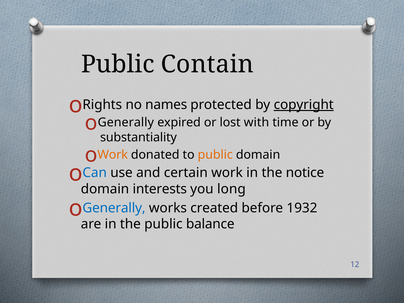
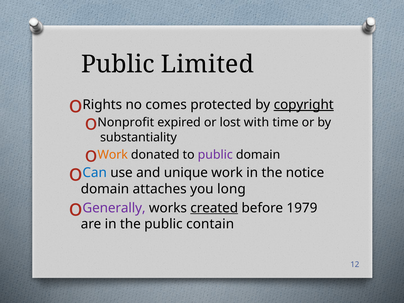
Contain: Contain -> Limited (207, 64)
names: names -> comes (166, 105)
Generally: Generally -> Nonprofit (126, 123)
public colour: orange -> purple (215, 155)
certain: certain -> unique (186, 173)
interests: interests -> attaches (160, 189)
Generally colour: blue -> purple (114, 208)
created underline: none -> present (214, 208)
1932: 1932 -> 1979 (302, 208)
balance: balance -> contain (210, 224)
